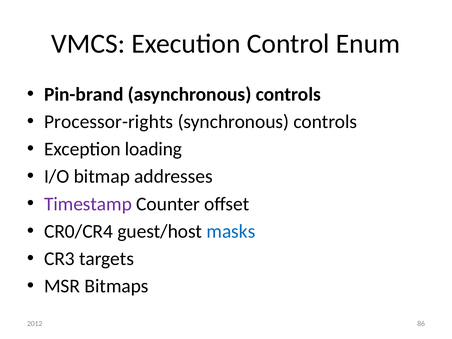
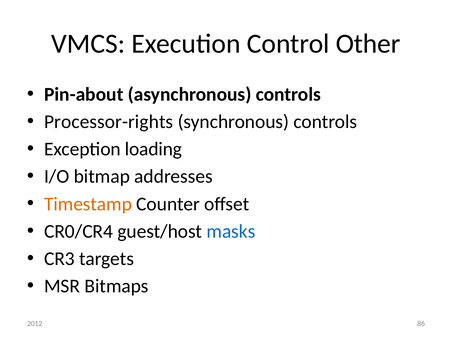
Enum: Enum -> Other (368, 44)
Pin-brand: Pin-brand -> Pin-about (84, 94)
Timestamp colour: purple -> orange (88, 204)
